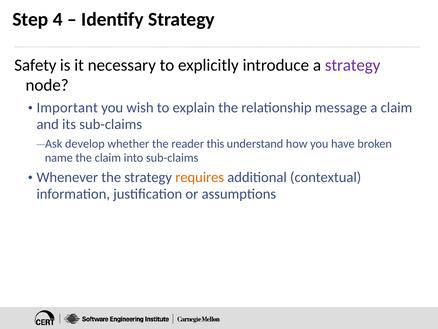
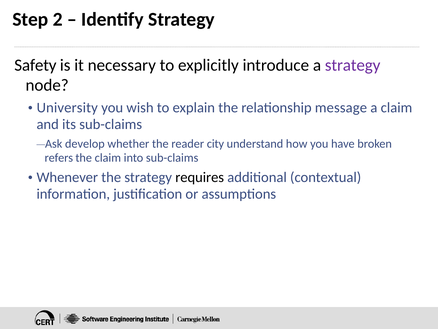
4: 4 -> 2 (58, 19)
Important: Important -> University (67, 108)
this: this -> city (215, 144)
name: name -> refers (59, 158)
requires colour: orange -> black (200, 177)
